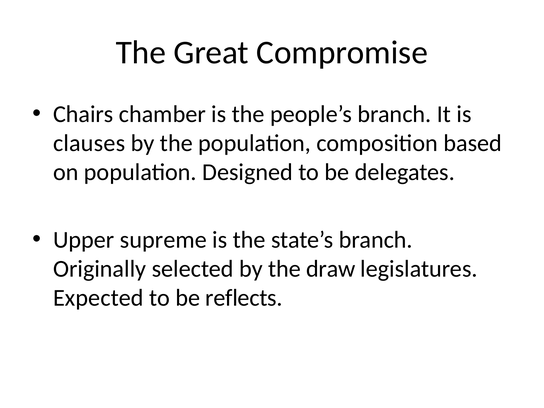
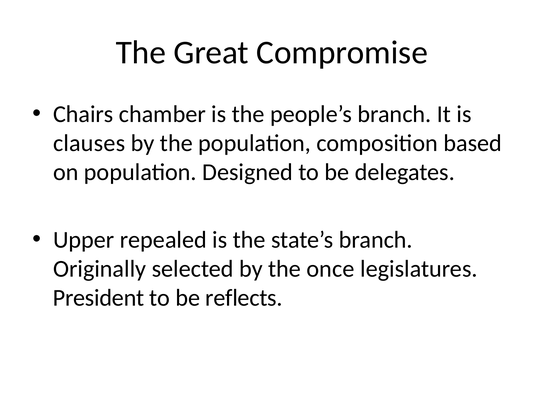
supreme: supreme -> repealed (163, 240)
draw: draw -> once (330, 269)
Expected: Expected -> President (99, 298)
